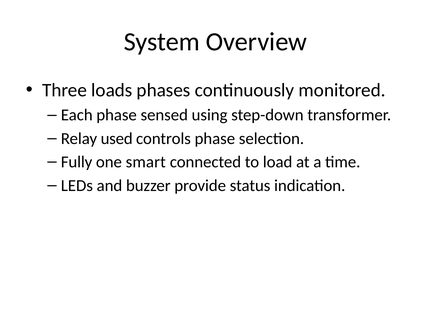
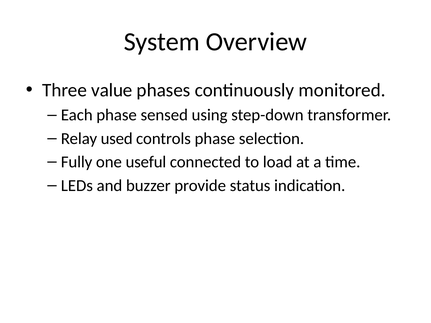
loads: loads -> value (112, 90)
smart: smart -> useful (146, 162)
